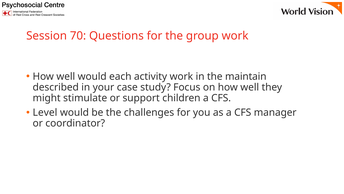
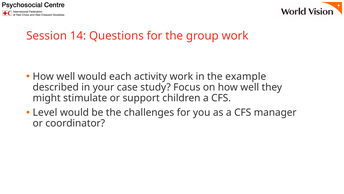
70: 70 -> 14 (78, 36)
maintain: maintain -> example (246, 76)
